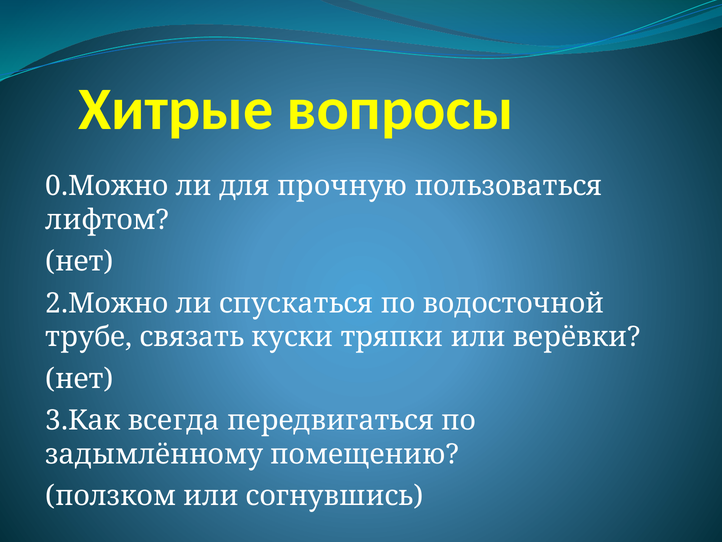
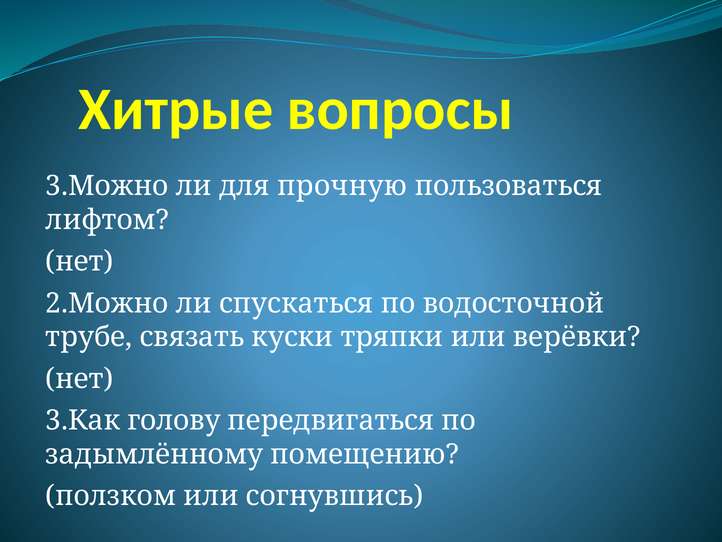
0.Можно: 0.Можно -> 3.Можно (107, 186)
всегда: всегда -> голову (174, 420)
